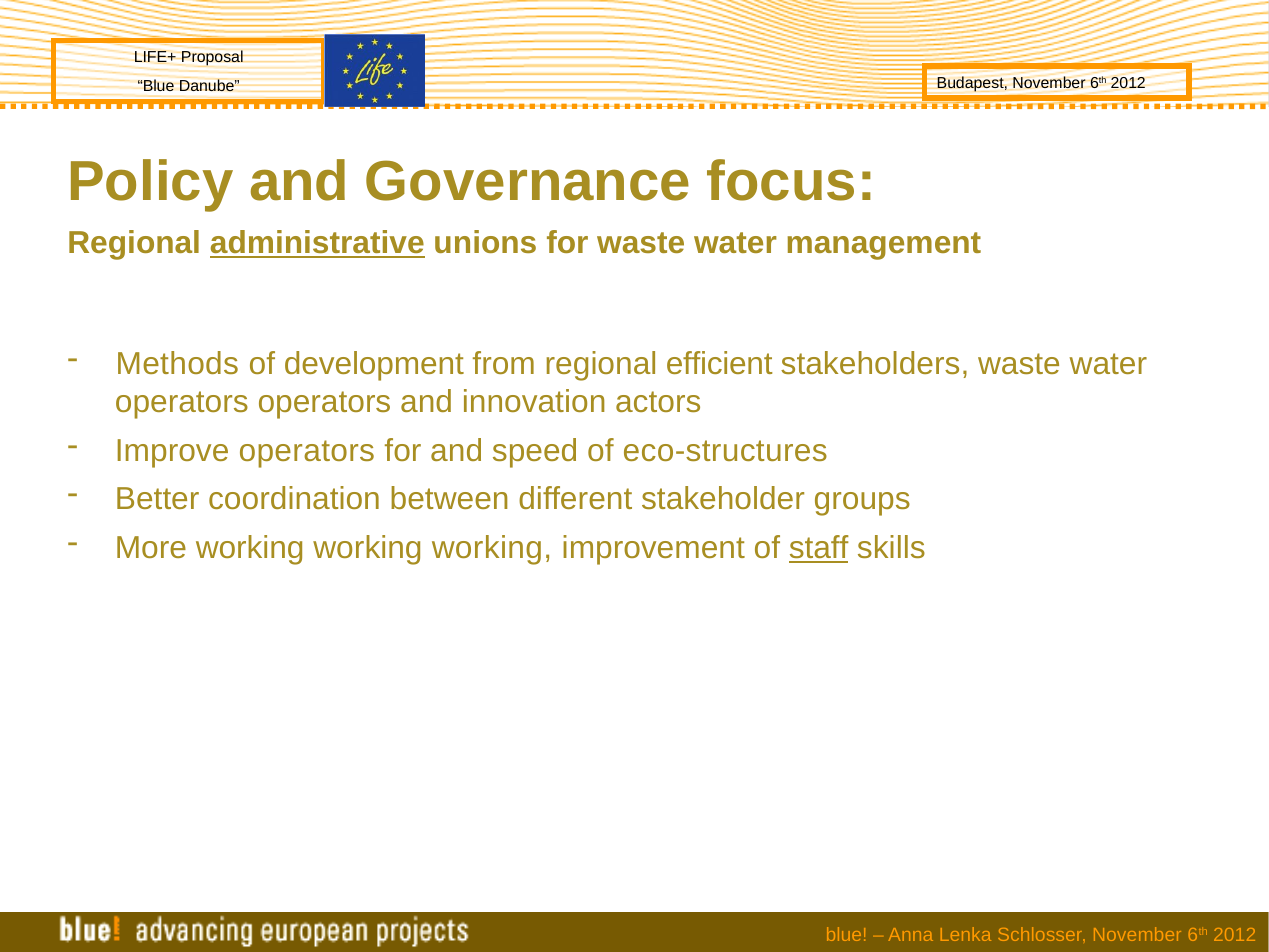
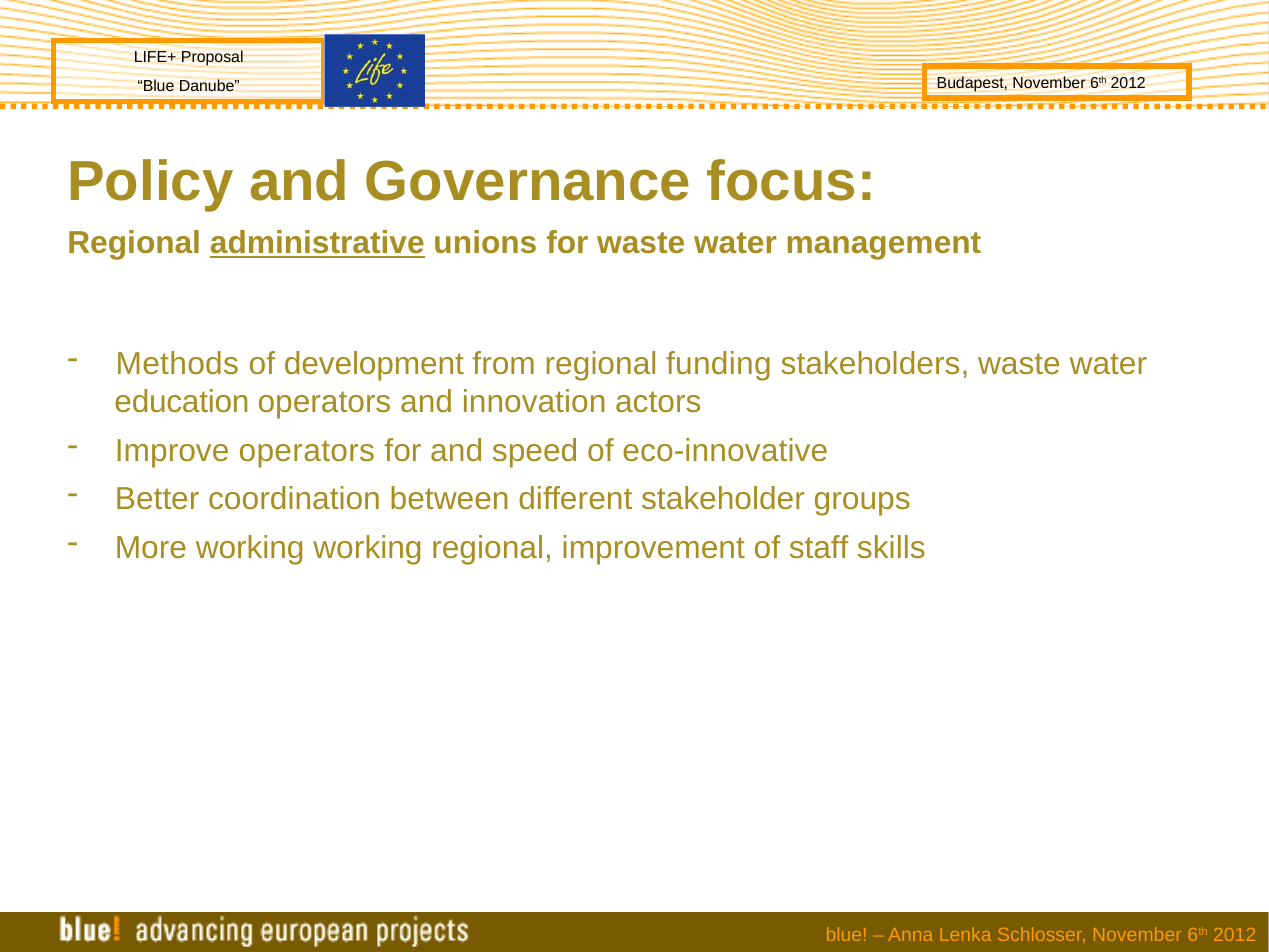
efficient: efficient -> funding (719, 364)
operators: operators -> education (182, 402)
eco-structures: eco-structures -> eco-innovative (725, 451)
working: working -> regional (492, 548)
staff underline: present -> none (819, 548)
